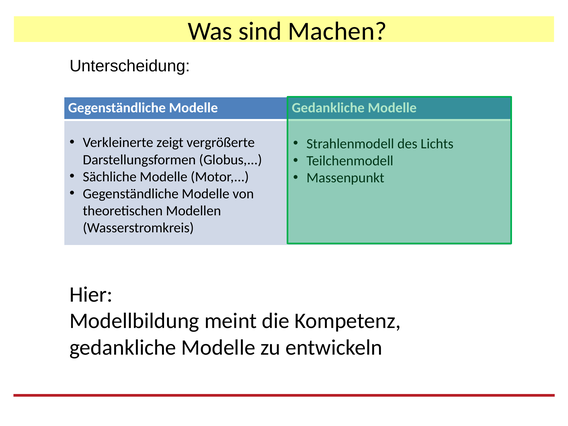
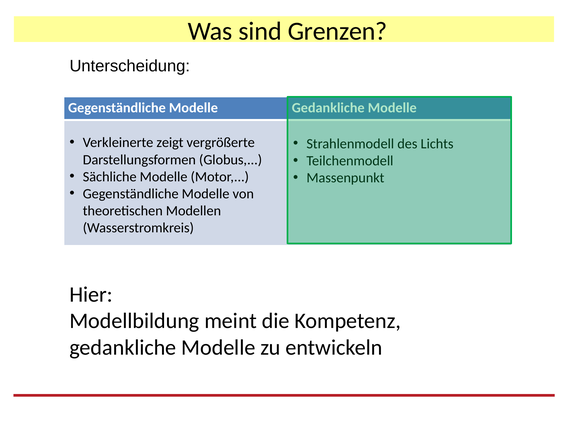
Machen: Machen -> Grenzen (338, 31)
